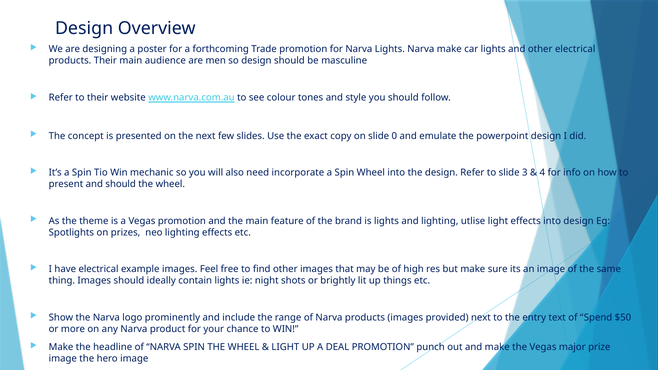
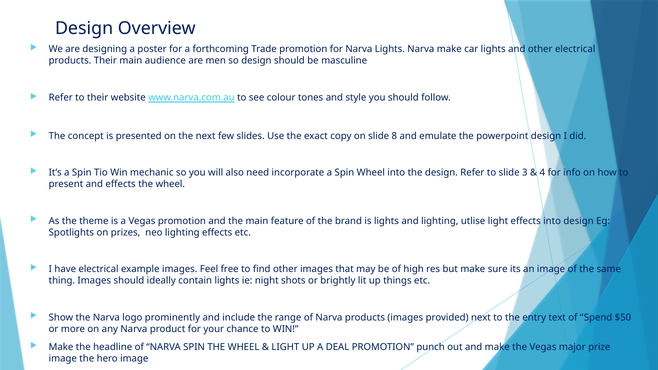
0: 0 -> 8 (394, 136)
and should: should -> effects (121, 184)
